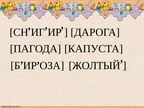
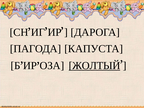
ЖОЛТЫЙ underline: none -> present (95, 66)
